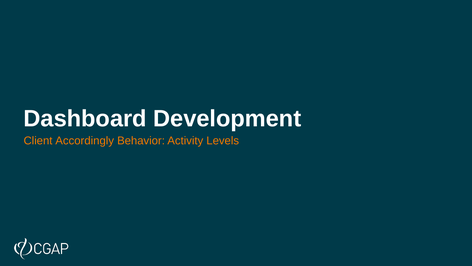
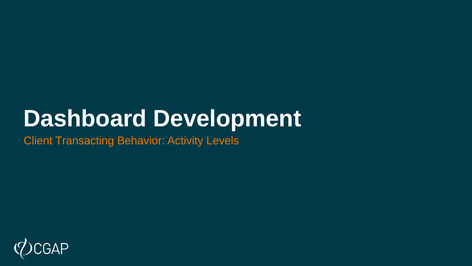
Accordingly: Accordingly -> Transacting (85, 140)
